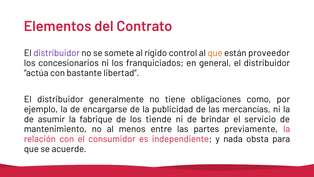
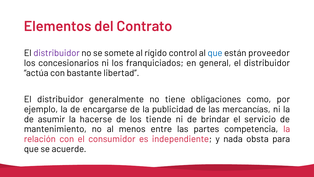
que colour: orange -> blue (215, 53)
fabrique: fabrique -> hacerse (96, 119)
previamente: previamente -> competencia (251, 129)
